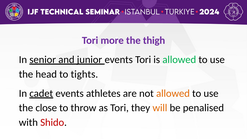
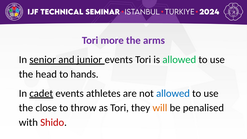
thigh: thigh -> arms (154, 40)
tights: tights -> hands (85, 74)
allowed colour: orange -> blue (173, 93)
